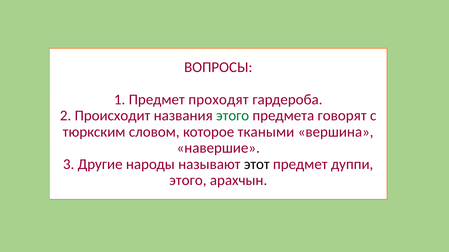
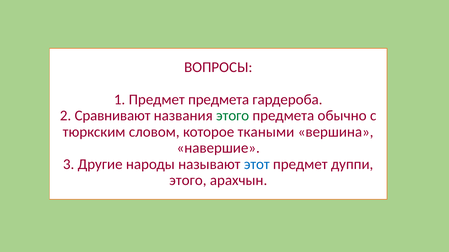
Предмет проходят: проходят -> предмета (219, 100)
Происходит: Происходит -> Сравнивают (113, 116)
говорят: говорят -> обычно (342, 116)
этот colour: black -> blue (257, 164)
